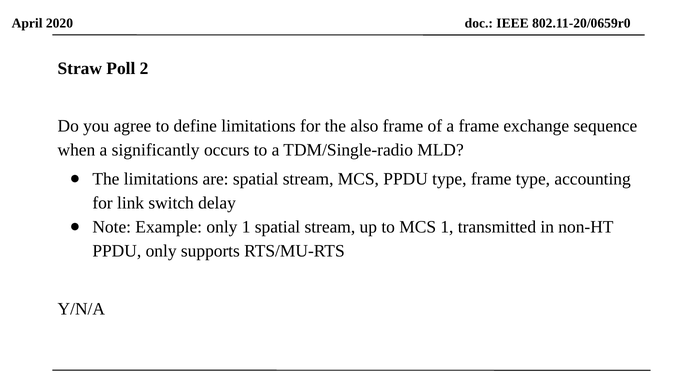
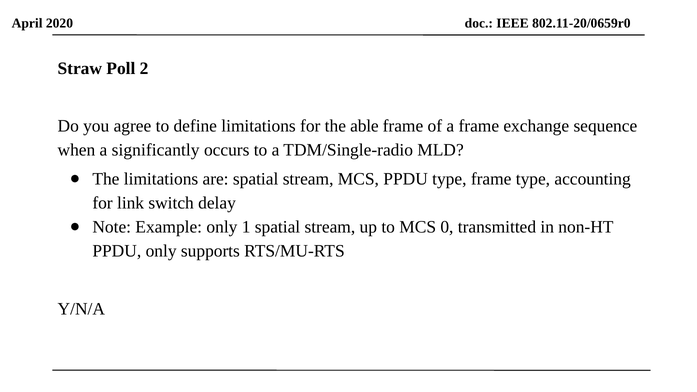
also: also -> able (364, 126)
MCS 1: 1 -> 0 (447, 227)
